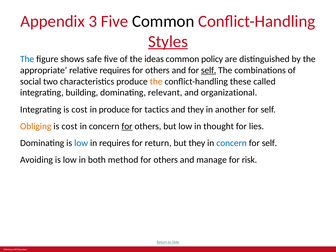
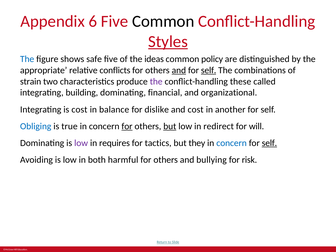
3: 3 -> 6 (93, 21)
relative requires: requires -> conflicts (115, 70)
and underline: none -> present (179, 70)
social: social -> strain (31, 81)
the colour: orange -> purple (156, 81)
relevant: relevant -> financial (165, 93)
in produce: produce -> balance (114, 109)
tactics: tactics -> dislike (157, 109)
and they: they -> cost (196, 109)
Obliging colour: orange -> blue (36, 126)
cost: cost -> true (69, 126)
but underline: none -> present (170, 126)
thought: thought -> redirect (219, 126)
lies: lies -> will (257, 126)
low colour: blue -> purple (81, 143)
for return: return -> tactics (158, 143)
self underline: none -> present (269, 143)
method: method -> harmful (123, 160)
manage: manage -> bullying (212, 160)
